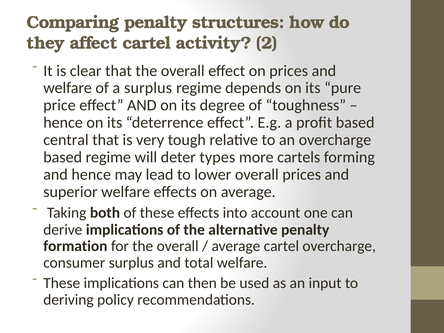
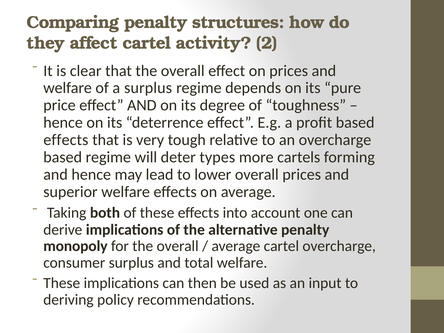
central: central -> effects (66, 140)
formation: formation -> monopoly (75, 246)
